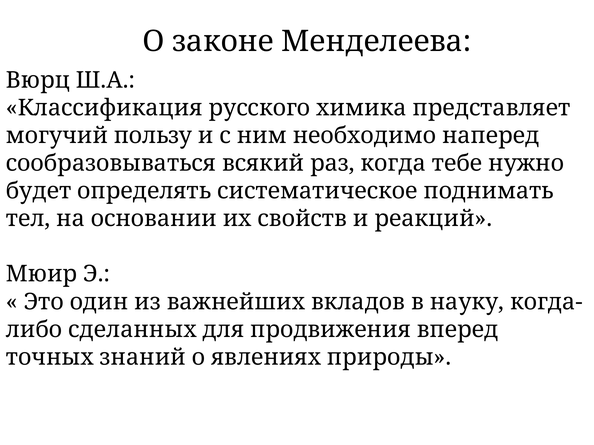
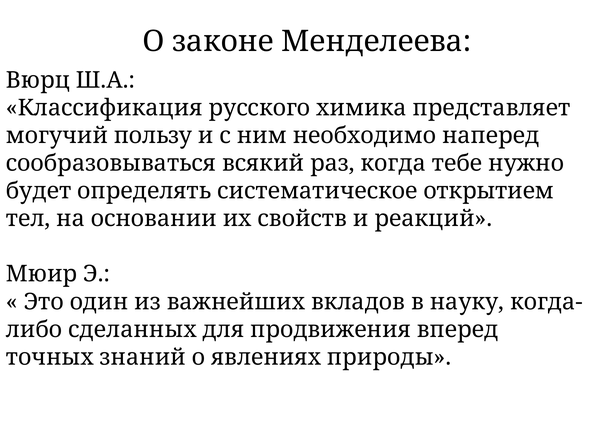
поднимать: поднимать -> открытием (489, 191)
